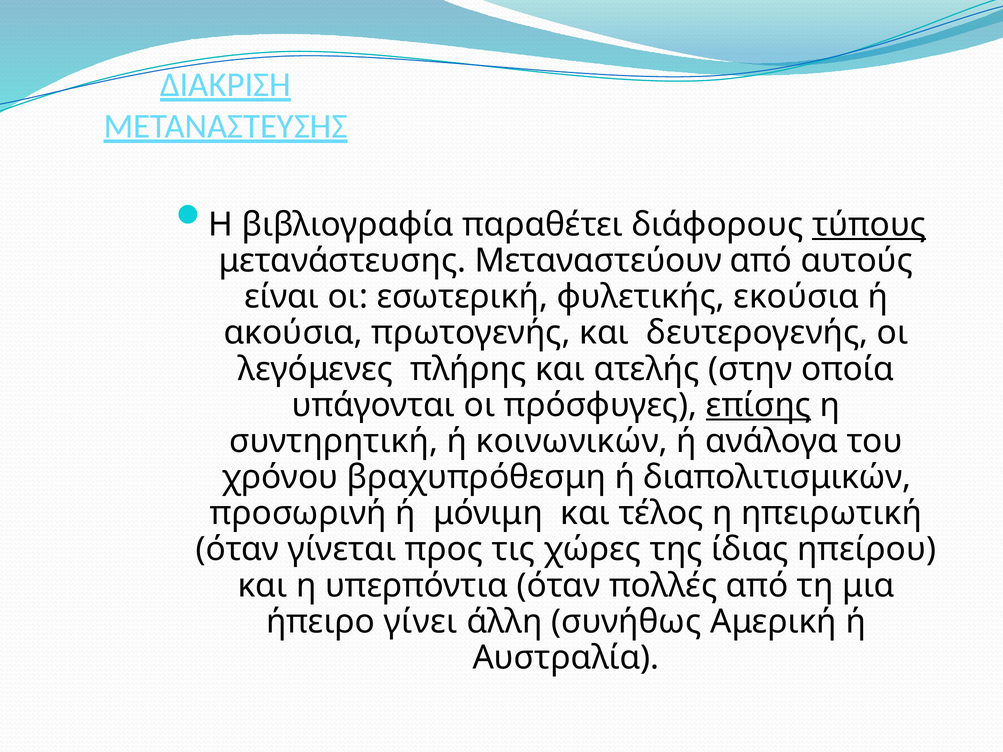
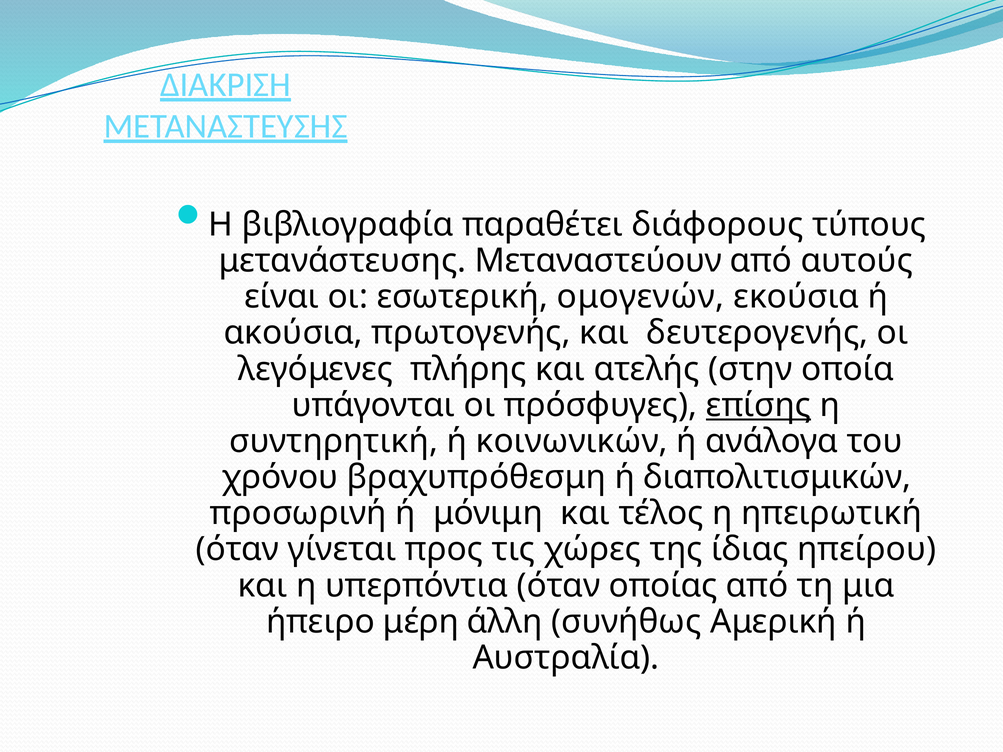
τύπους underline: present -> none (869, 225)
φυλετικής: φυλετικής -> ομογενών (641, 297)
πολλές: πολλές -> οποίας (663, 586)
γίνει: γίνει -> μέρη (421, 622)
